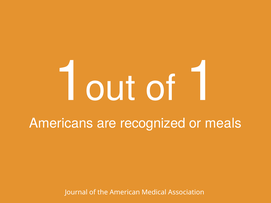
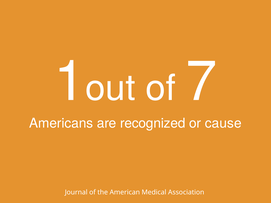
of 1: 1 -> 7 (201, 82)
meals: meals -> cause (223, 123)
